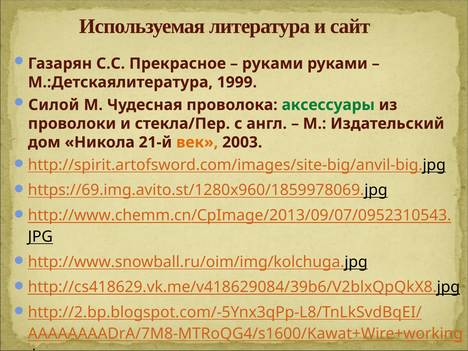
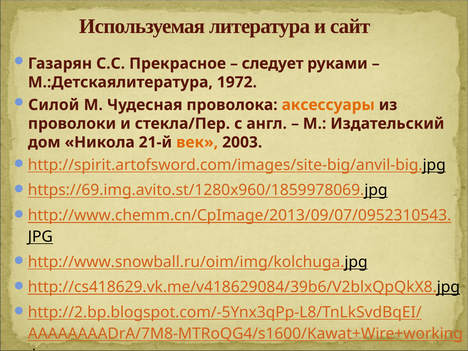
руками: руками -> следует (273, 64)
1999: 1999 -> 1972 (237, 82)
аксессуары colour: green -> orange (328, 105)
